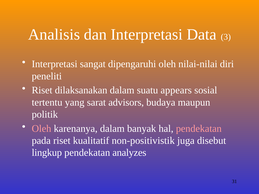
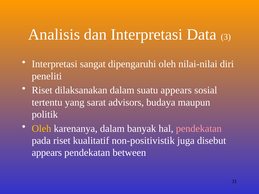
Oleh colour: pink -> yellow (41, 129)
lingkup: lingkup -> appears (47, 153)
analyzes: analyzes -> between (129, 153)
